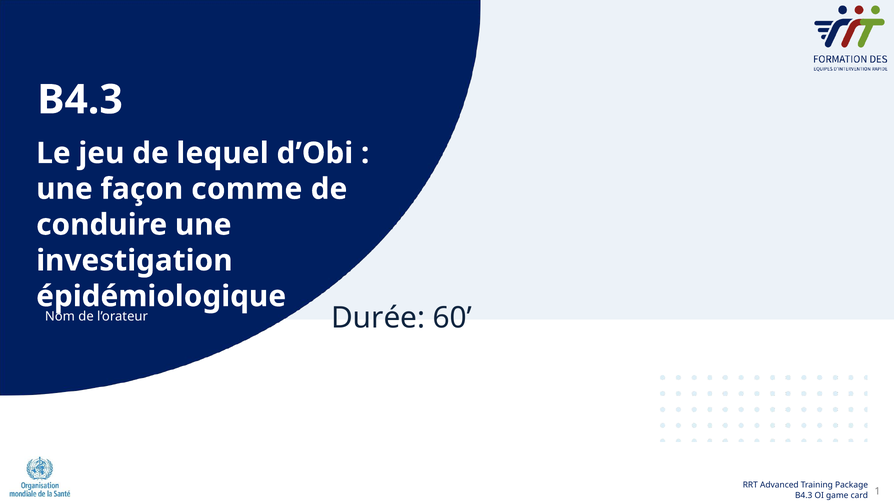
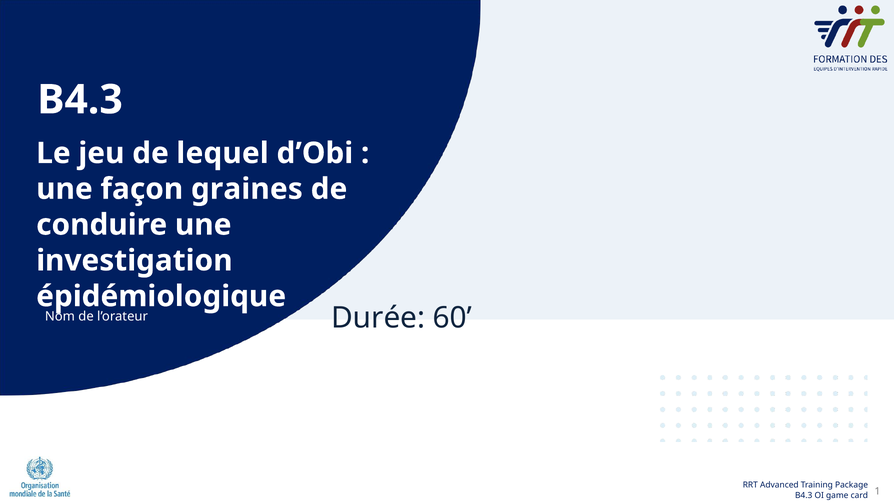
comme: comme -> graines (247, 189)
